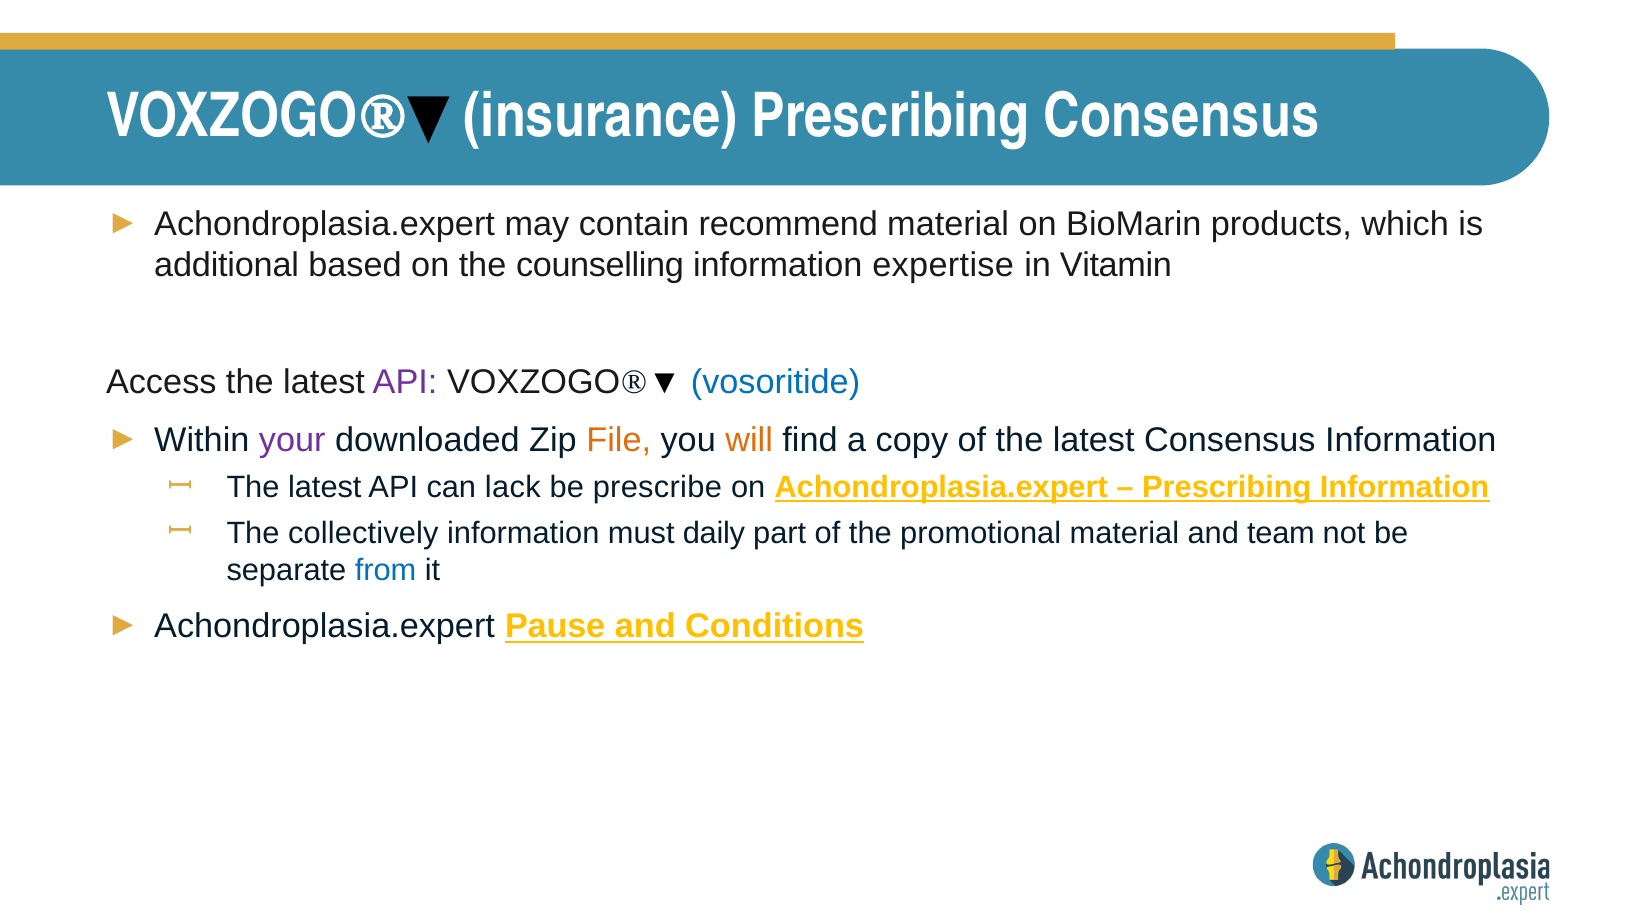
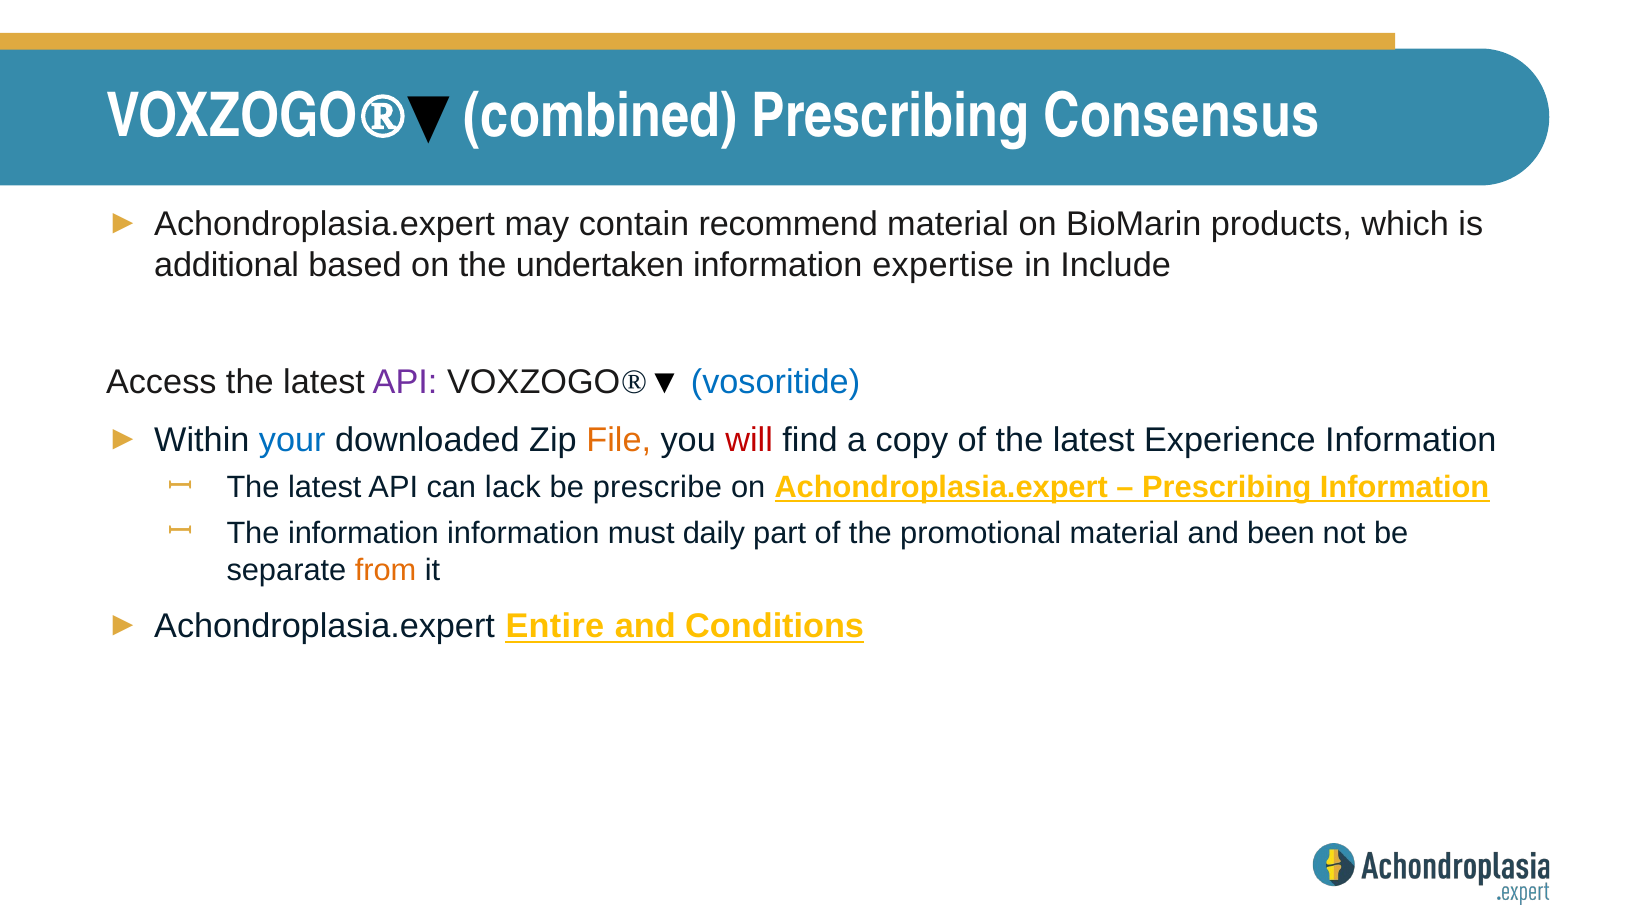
insurance: insurance -> combined (601, 116)
counselling: counselling -> undertaken (600, 266)
Vitamin: Vitamin -> Include (1116, 266)
your colour: purple -> blue (292, 440)
will colour: orange -> red (749, 440)
latest Consensus: Consensus -> Experience (1230, 440)
The collectively: collectively -> information (363, 533)
team: team -> been (1281, 533)
from colour: blue -> orange (386, 570)
Pause: Pause -> Entire (555, 627)
